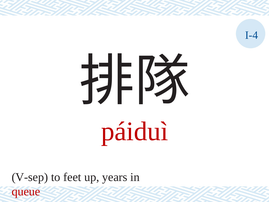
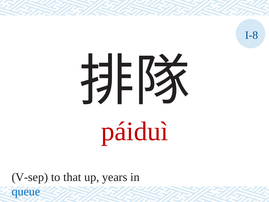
I-4: I-4 -> I-8 (252, 35)
feet: feet -> that (72, 177)
queue colour: red -> blue (26, 191)
